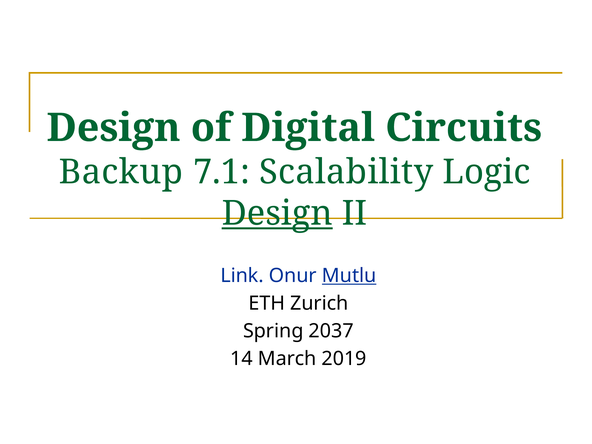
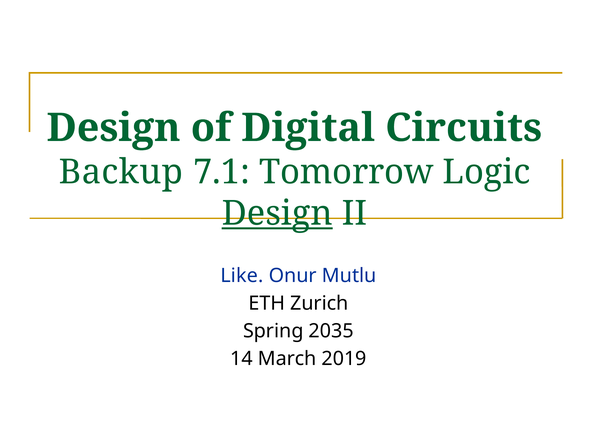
Scalability: Scalability -> Tomorrow (346, 172)
Link: Link -> Like (242, 276)
Mutlu underline: present -> none (349, 276)
2037: 2037 -> 2035 (331, 331)
